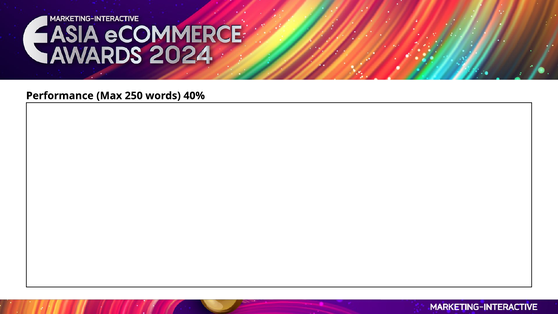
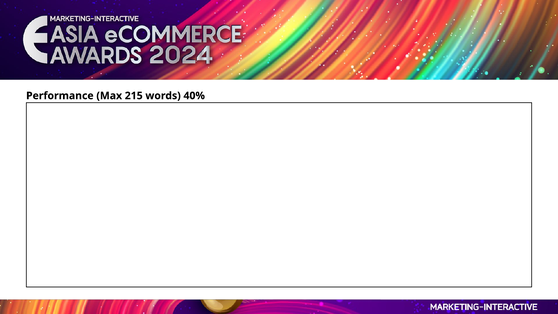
250: 250 -> 215 (134, 96)
